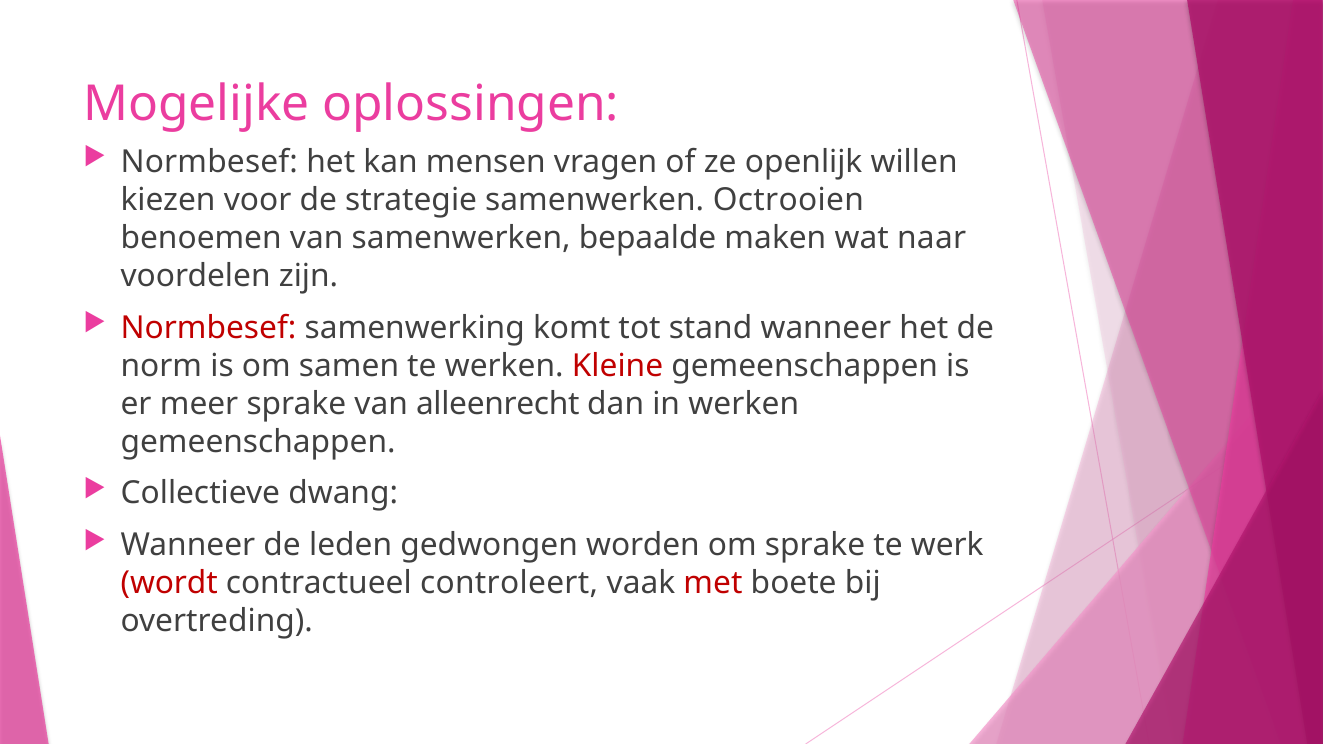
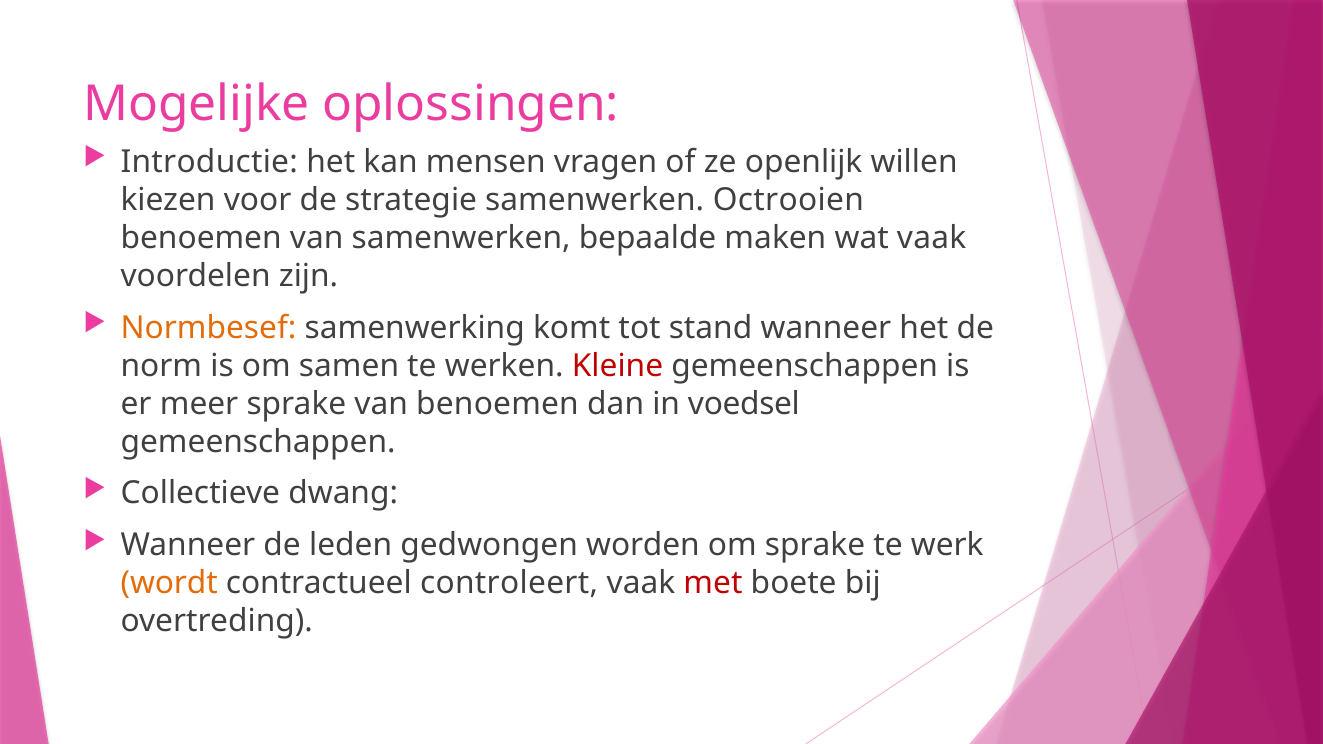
Normbesef: Normbesef -> Introductie (209, 162)
wat naar: naar -> vaak (932, 238)
Normbesef colour: red -> orange (209, 328)
van alleenrecht: alleenrecht -> benoemen (497, 404)
in werken: werken -> voedsel (744, 404)
wordt colour: red -> orange (169, 583)
